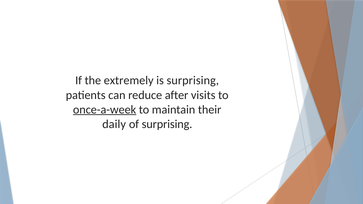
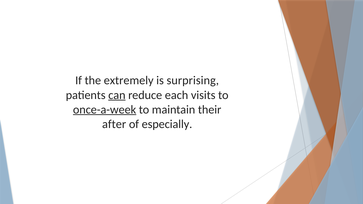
can underline: none -> present (117, 95)
after: after -> each (177, 95)
daily: daily -> after (114, 124)
of surprising: surprising -> especially (167, 124)
